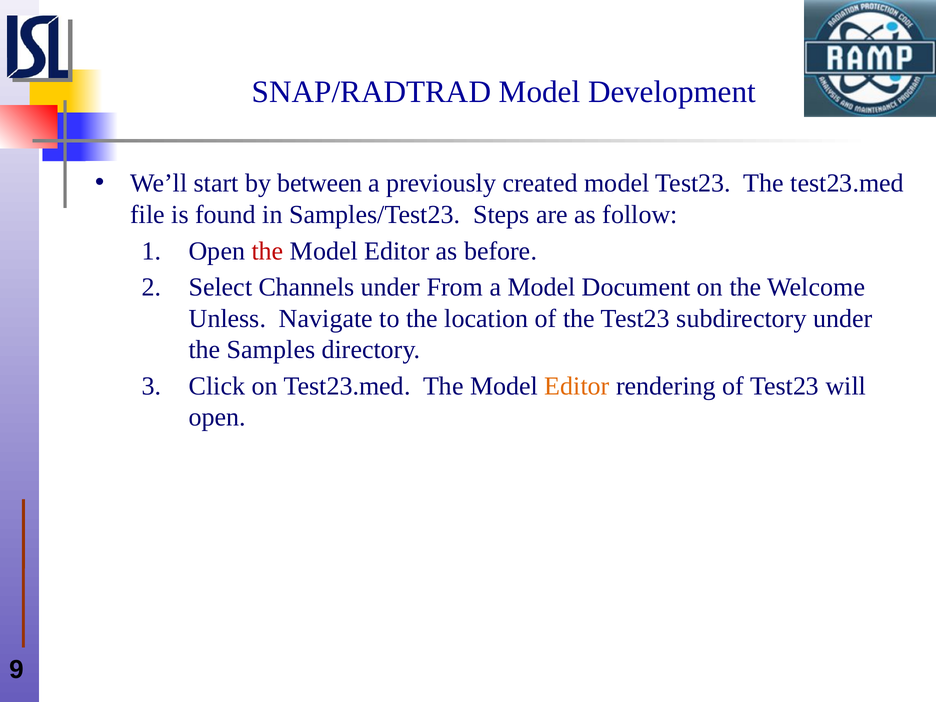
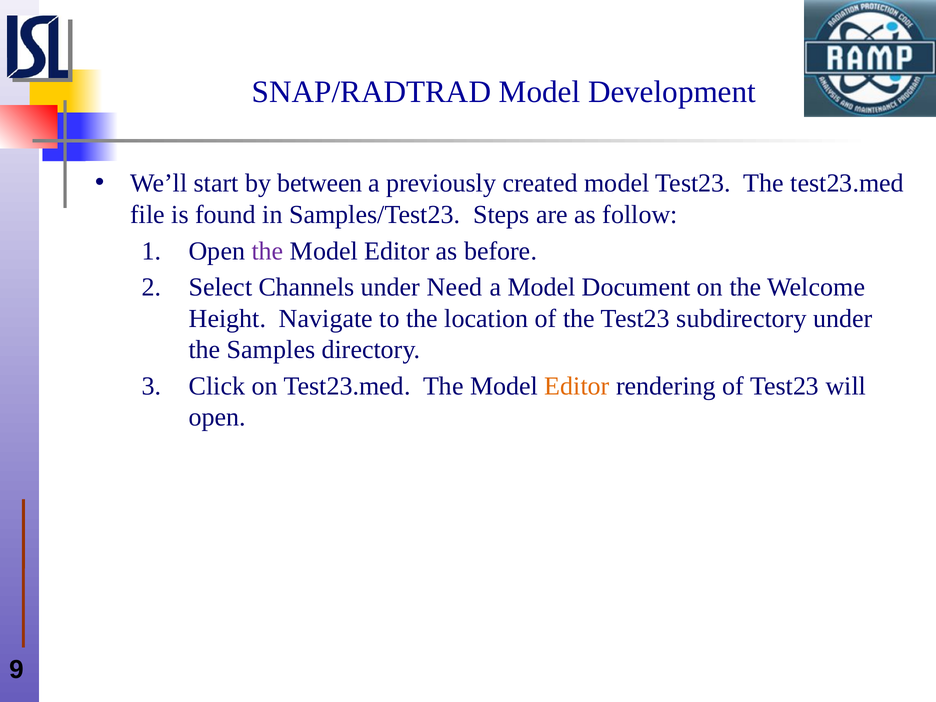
the colour: red -> purple (267, 251)
From: From -> Need (455, 287)
Unless: Unless -> Height (227, 319)
